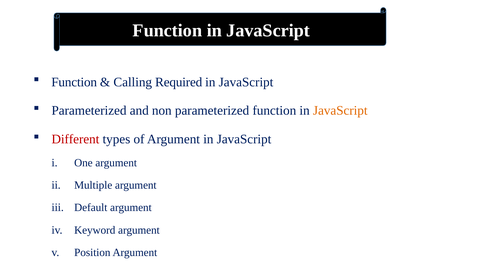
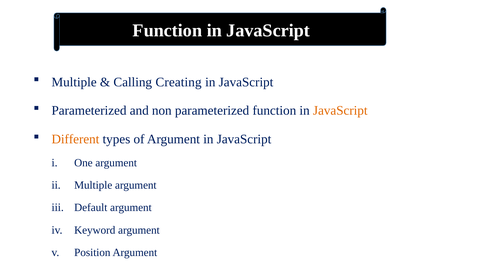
Function: Function -> Multiple (74, 82)
Required: Required -> Creating (179, 82)
Different colour: red -> orange (75, 139)
